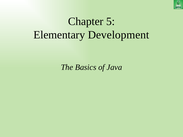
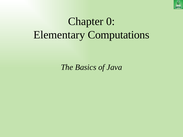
5: 5 -> 0 (111, 21)
Development: Development -> Computations (119, 35)
